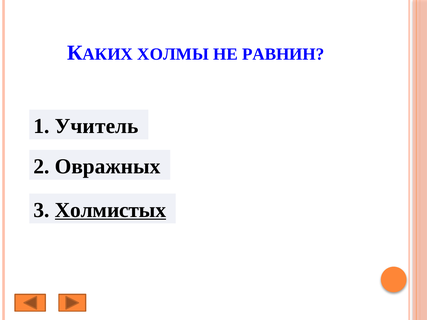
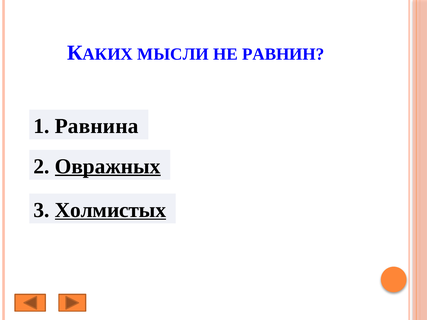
ХОЛМЫ: ХОЛМЫ -> МЫСЛИ (173, 54)
Учитель: Учитель -> Равнина (97, 126)
Овражных underline: none -> present (108, 166)
